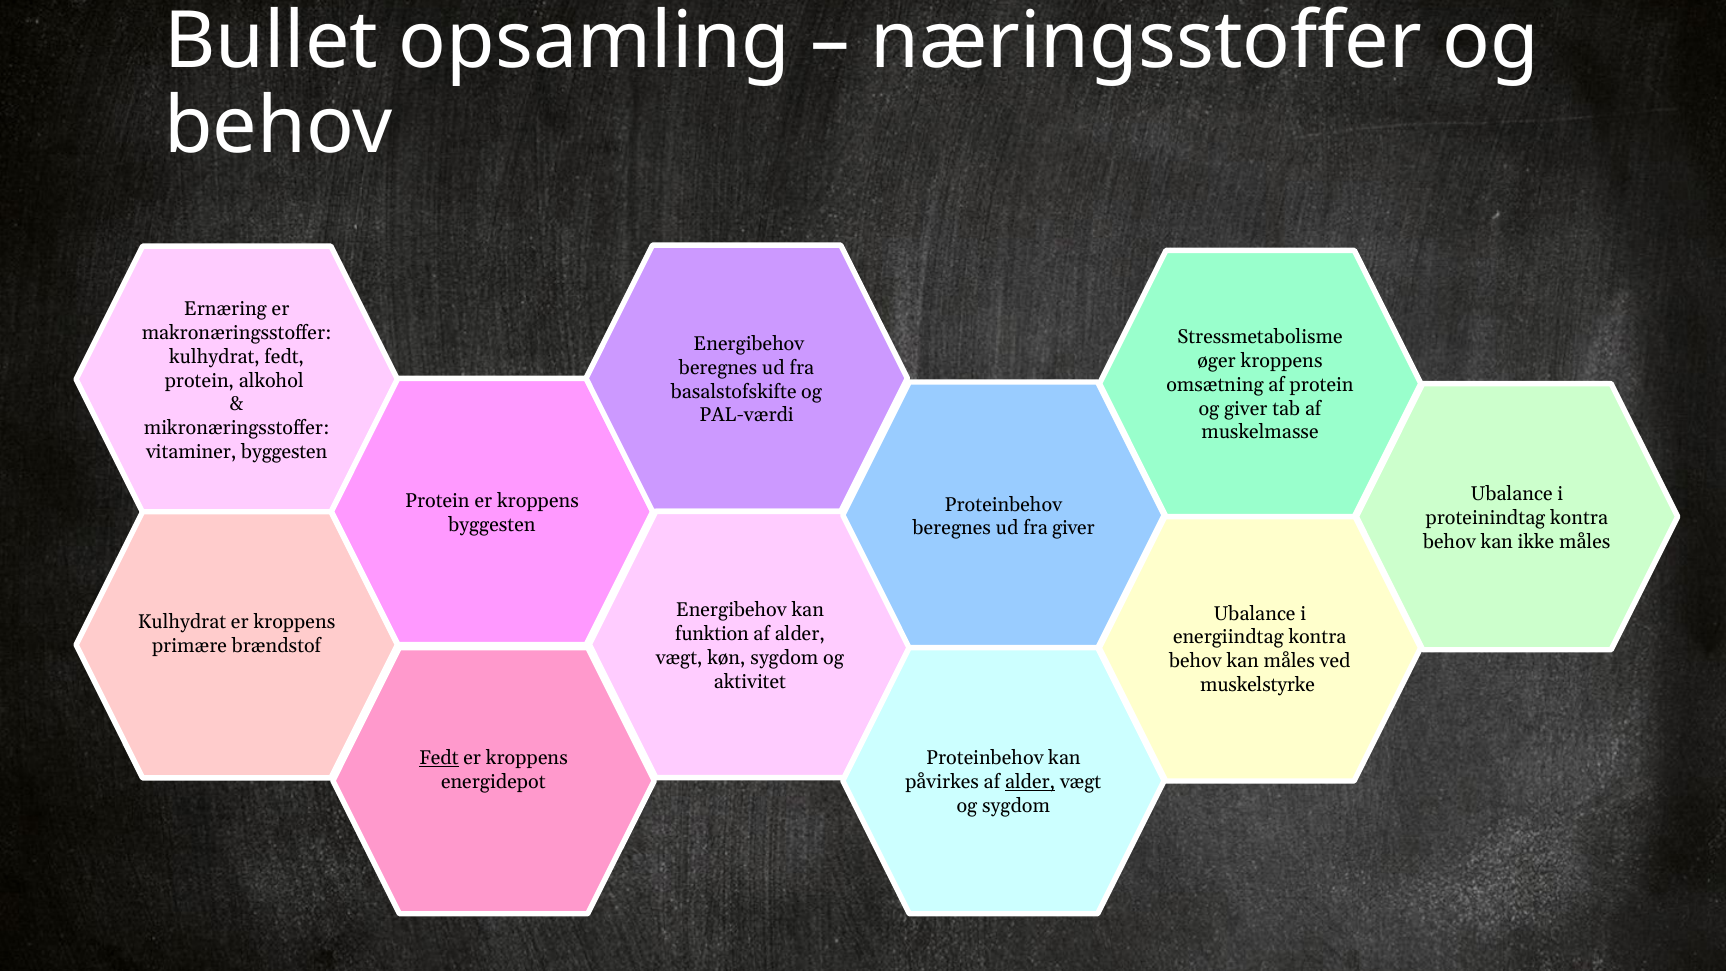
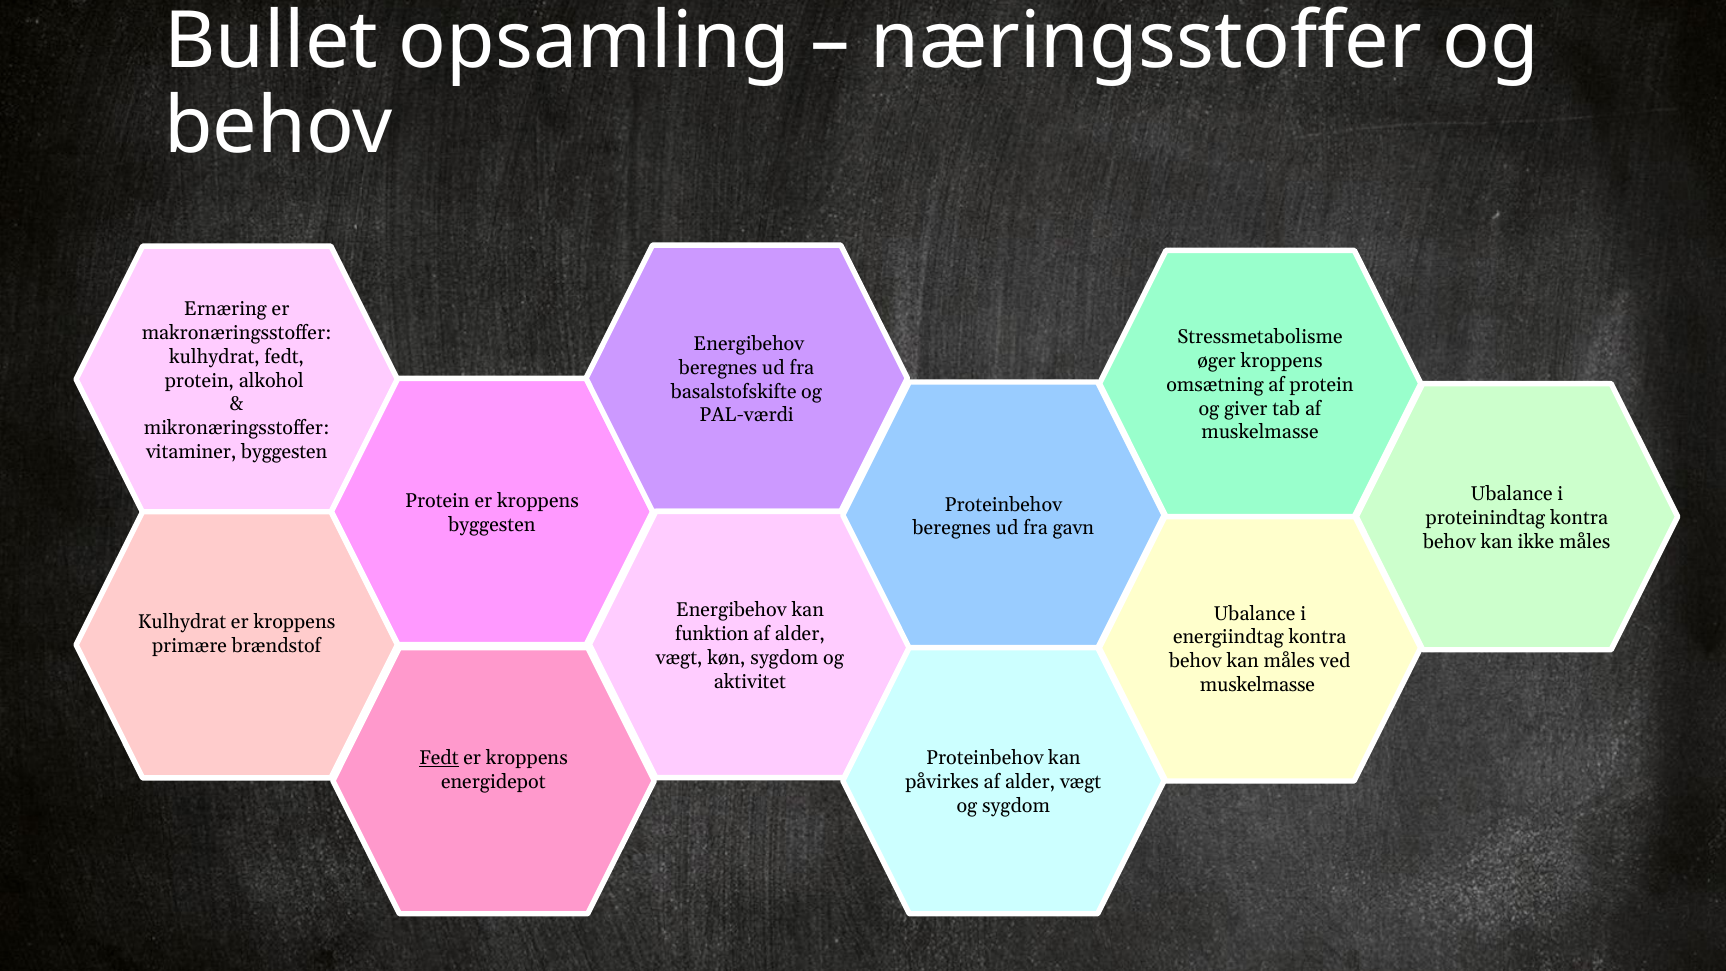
fra giver: giver -> gavn (1073, 528)
muskelstyrke: muskelstyrke -> muskelmasse (1257, 685)
alder underline: present -> none (1030, 782)
